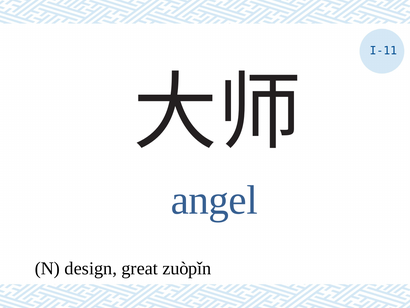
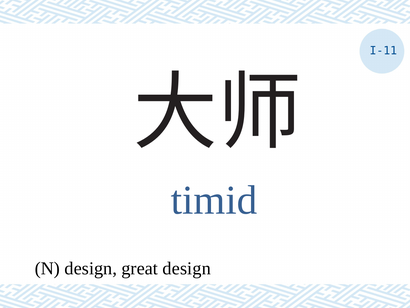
angel: angel -> timid (214, 200)
great zuòpǐn: zuòpǐn -> design (187, 268)
